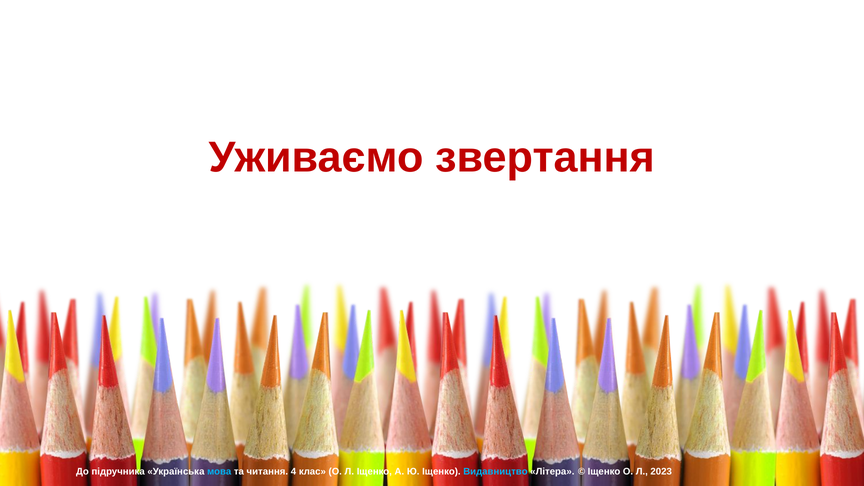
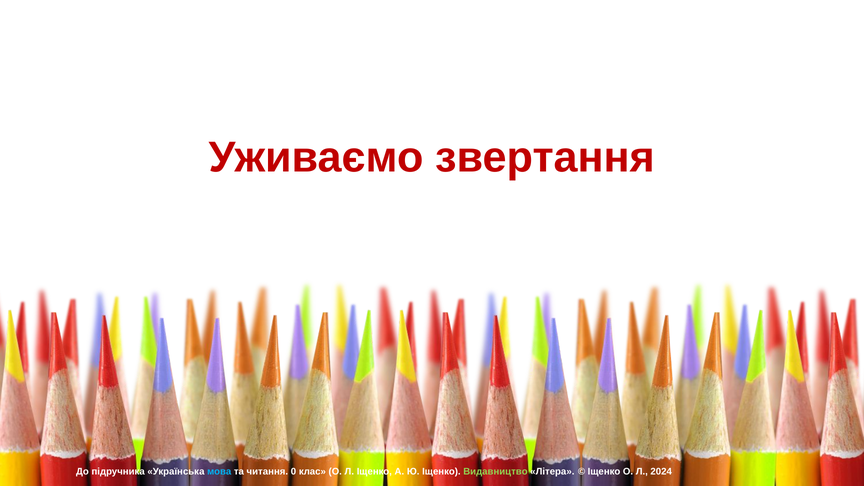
4: 4 -> 0 (293, 471)
Видавництво colour: light blue -> light green (495, 471)
2023: 2023 -> 2024 (661, 471)
